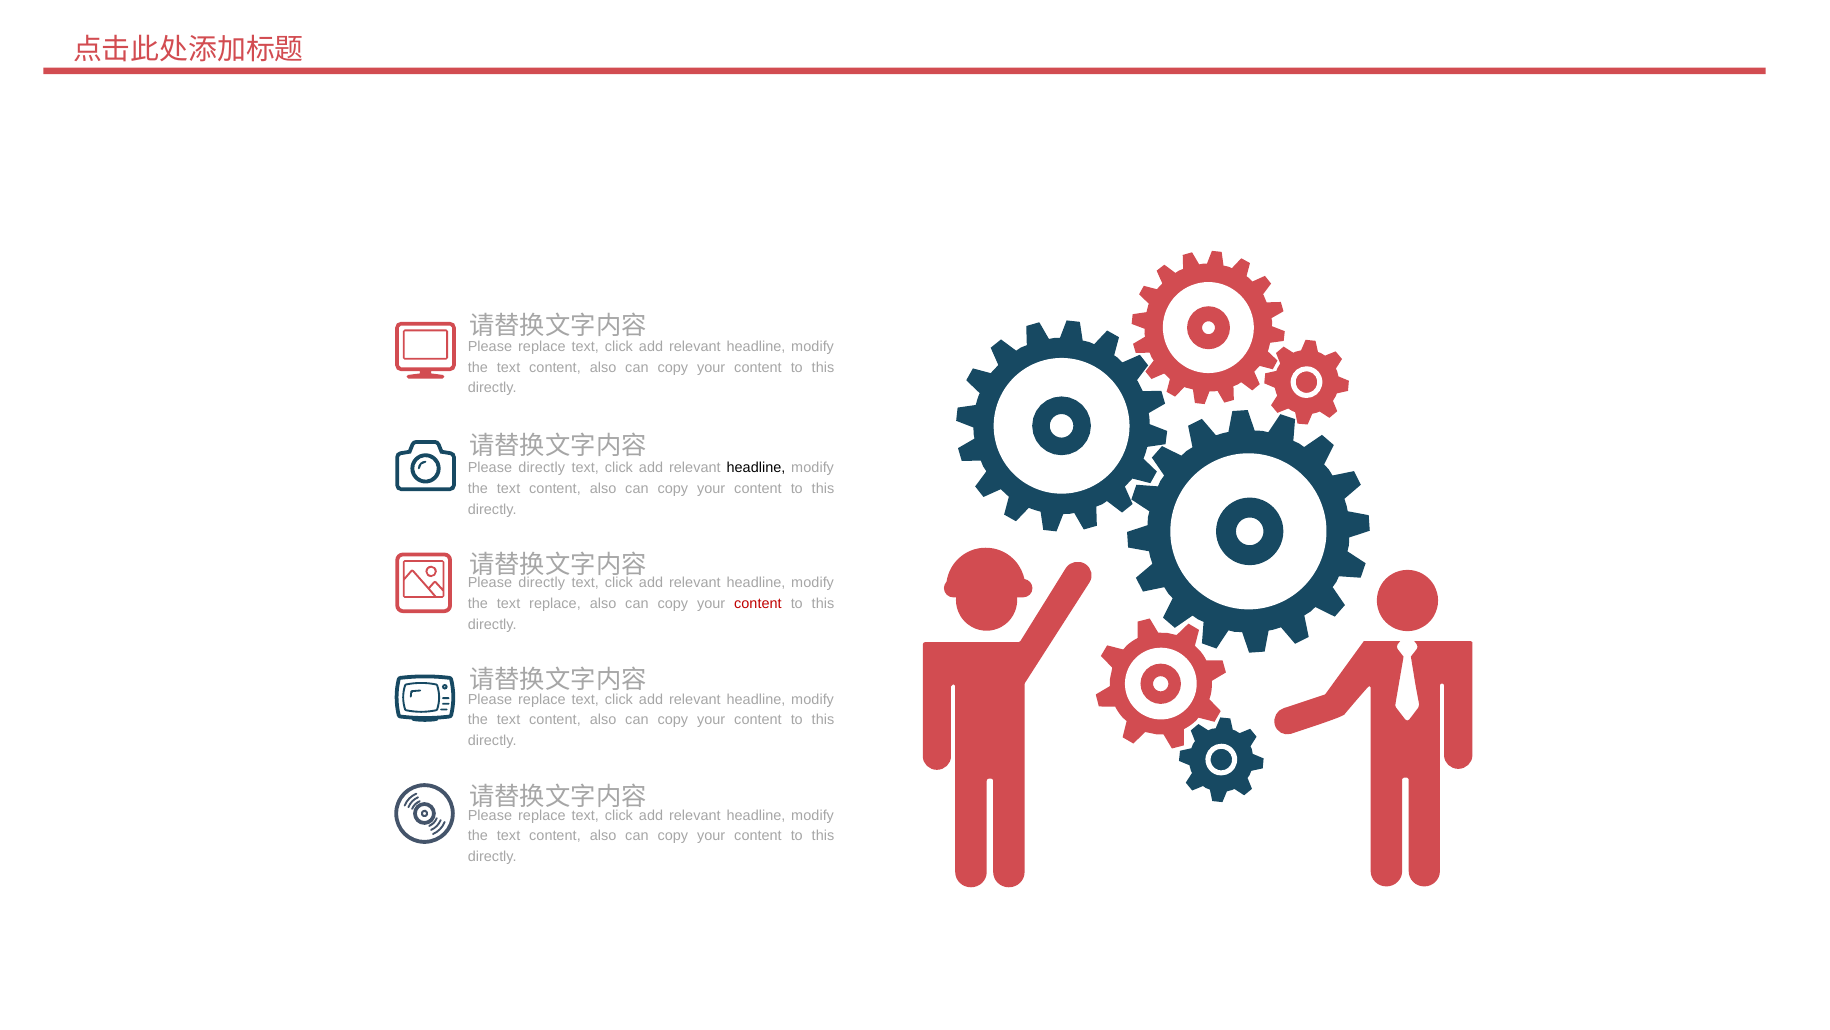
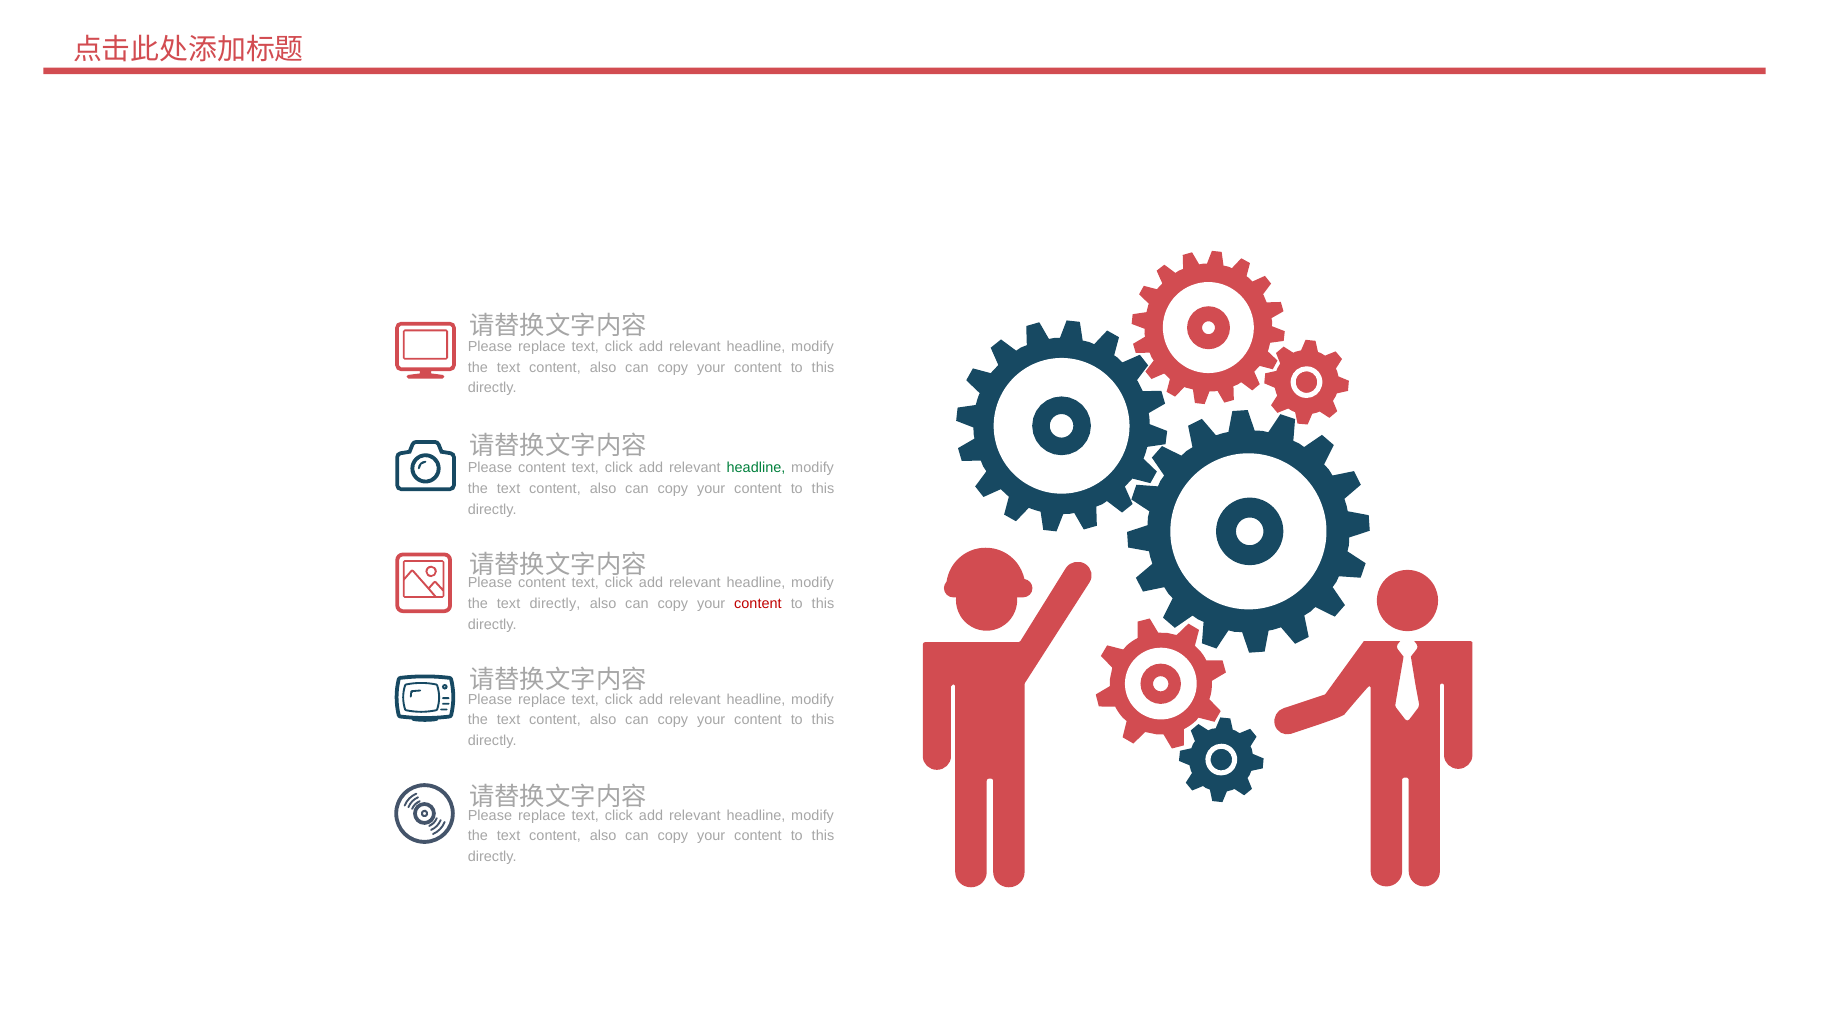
directly: directly -> content (542, 468)
headline colour: black -> green (756, 468)
directly: directly -> content (542, 582)
text replace: replace -> directly (555, 603)
